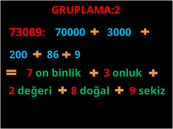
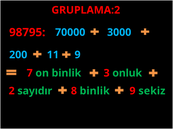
73089: 73089 -> 98795 (27, 33)
86: 86 -> 11 (53, 55)
değeri: değeri -> sayıdır (35, 91)
8 doğal: doğal -> binlik (95, 91)
